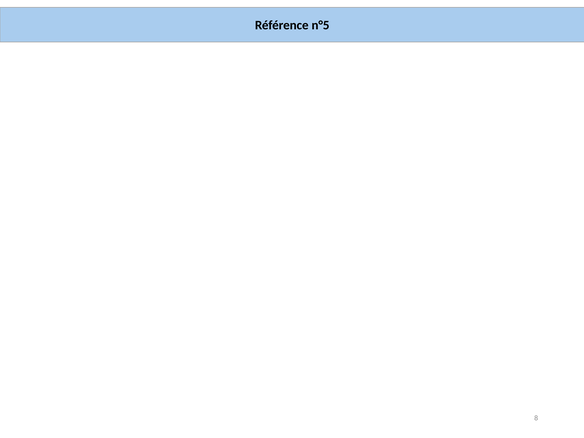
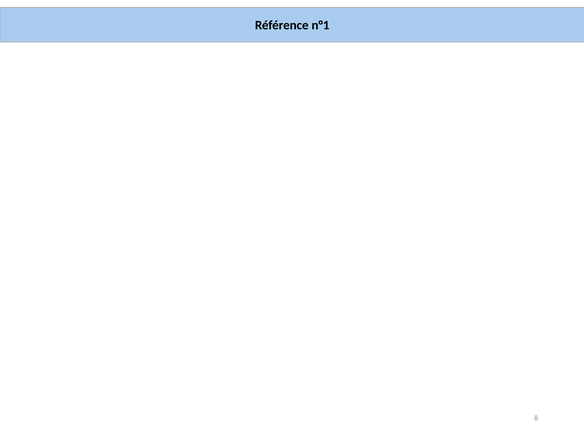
n°5: n°5 -> n°1 (320, 25)
